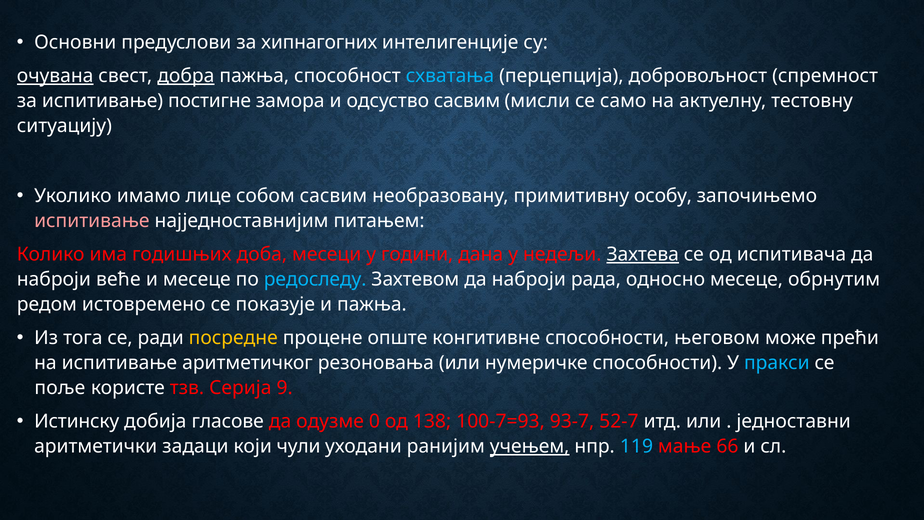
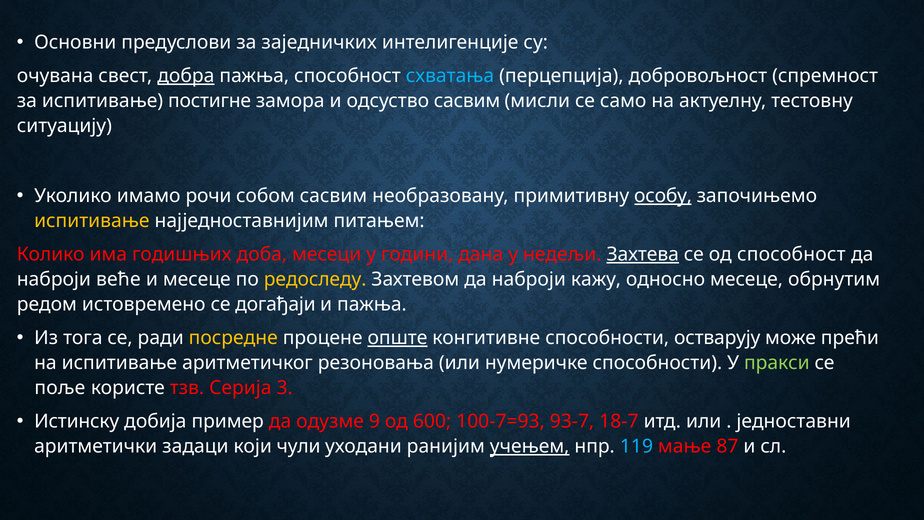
хипнагогних: хипнагогних -> заједничких (319, 42)
очувана underline: present -> none (55, 76)
лице: лице -> рочи (208, 196)
особу underline: none -> present (663, 196)
испитивање colour: pink -> yellow (92, 221)
од испитивача: испитивача -> способност (791, 254)
редоследу colour: light blue -> yellow (315, 279)
рада: рада -> кажу (596, 279)
показује: показује -> догађаји (275, 304)
опште underline: none -> present (397, 338)
његовом: његовом -> остварују (717, 338)
пракси colour: light blue -> light green (777, 363)
9: 9 -> 3 (285, 388)
гласове: гласове -> пример (228, 421)
0: 0 -> 9 (374, 421)
138: 138 -> 600 (432, 421)
52-7: 52-7 -> 18-7 (619, 421)
66: 66 -> 87 (727, 446)
